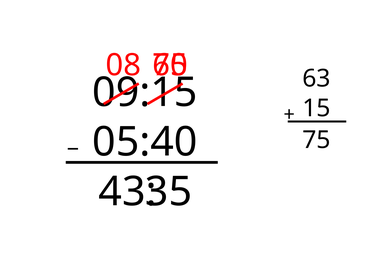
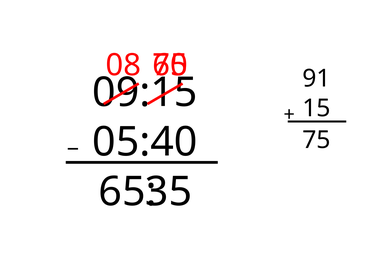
63: 63 -> 91 (316, 79)
43: 43 -> 65 (128, 192)
